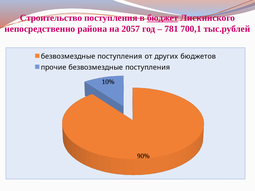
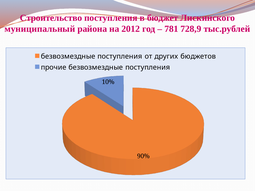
бюджет underline: present -> none (163, 18)
непосредственно: непосредственно -> муниципальный (40, 29)
2057: 2057 -> 2012 (131, 29)
700,1: 700,1 -> 728,9 (191, 29)
